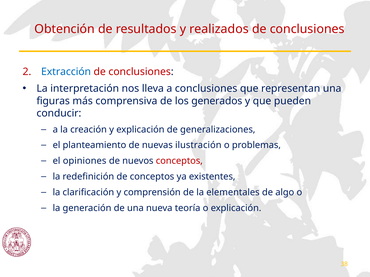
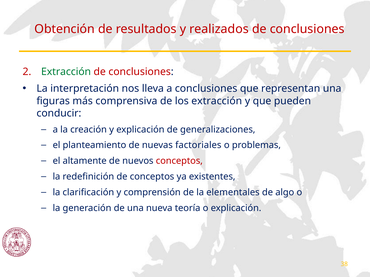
Extracción colour: blue -> green (66, 72)
los generados: generados -> extracción (217, 101)
ilustración: ilustración -> factoriales (198, 145)
opiniones: opiniones -> altamente (85, 161)
